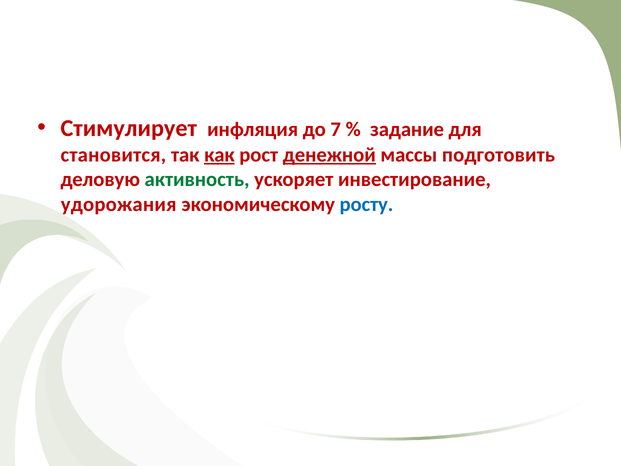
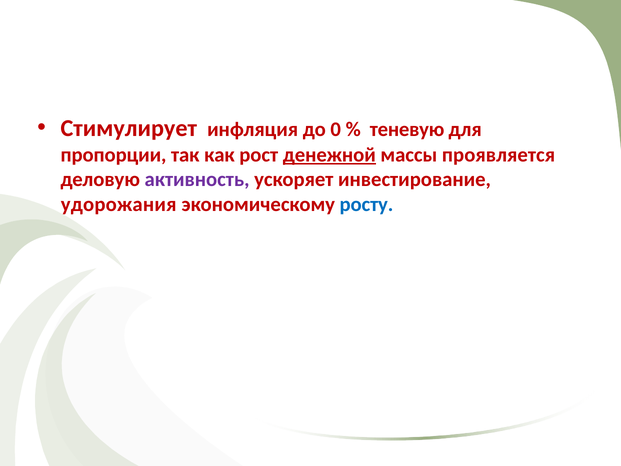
7: 7 -> 0 (336, 129)
задание: задание -> теневую (407, 129)
становится: становится -> пропорции (113, 155)
как underline: present -> none (219, 155)
подготовить: подготовить -> проявляется (499, 155)
активность colour: green -> purple (197, 179)
